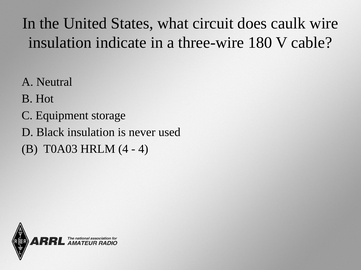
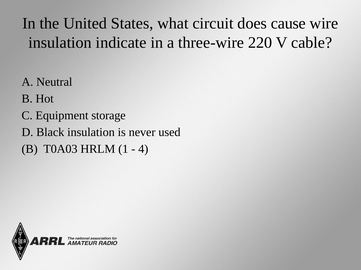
caulk: caulk -> cause (288, 23)
180: 180 -> 220 (260, 43)
HRLM 4: 4 -> 1 (123, 149)
